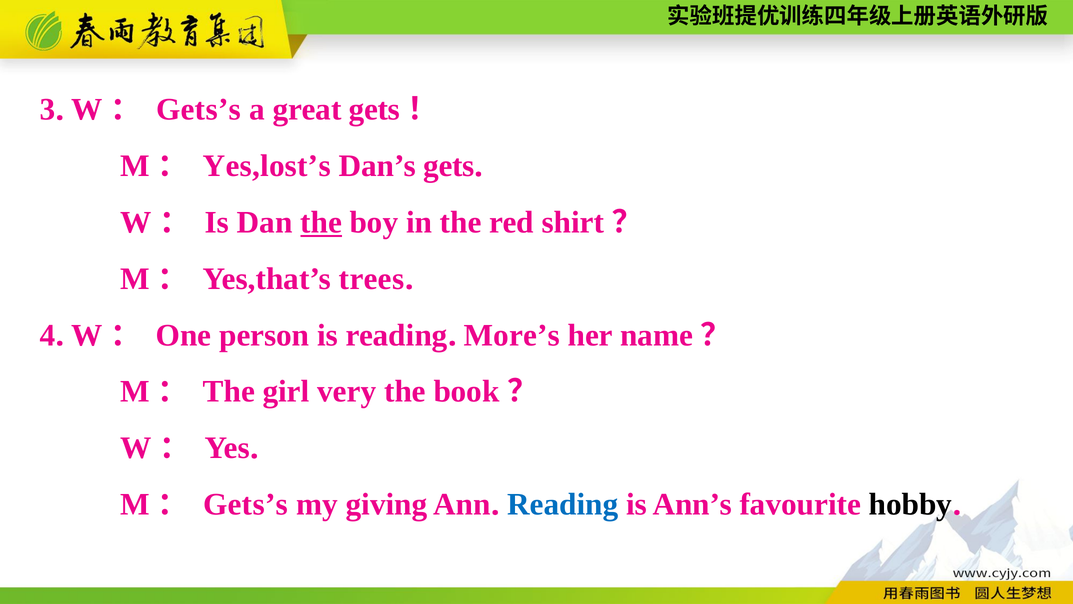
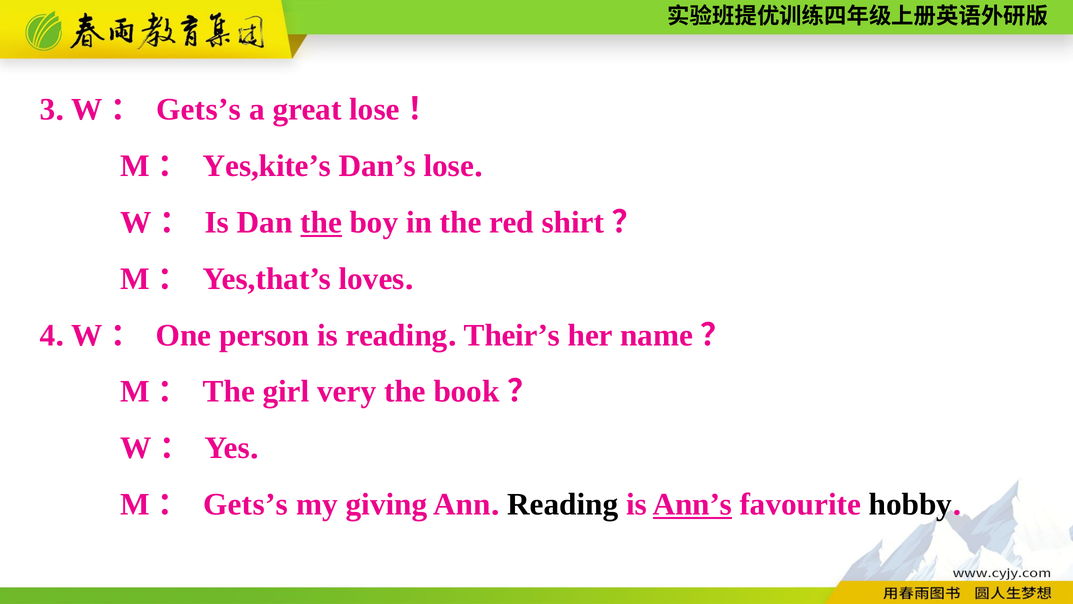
great gets: gets -> lose (374, 109)
Yes,lost’s: Yes,lost’s -> Yes,kite’s (267, 166)
Dan’s gets: gets -> lose (449, 166)
trees: trees -> loves (372, 279)
More’s: More’s -> Their’s (512, 335)
Reading colour: blue -> black (563, 504)
Ann’s underline: none -> present (692, 504)
